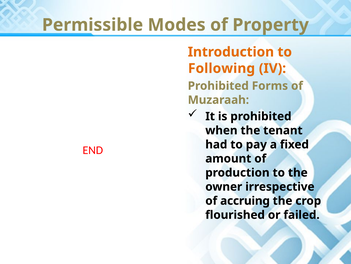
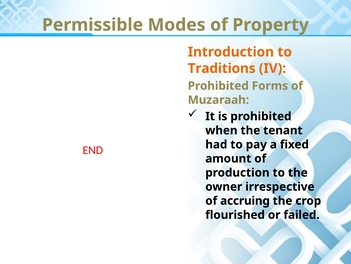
Following: Following -> Traditions (222, 68)
